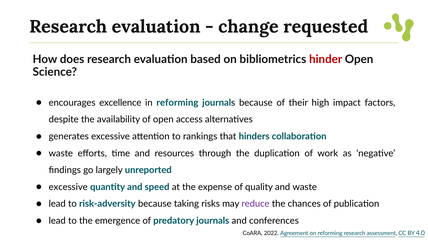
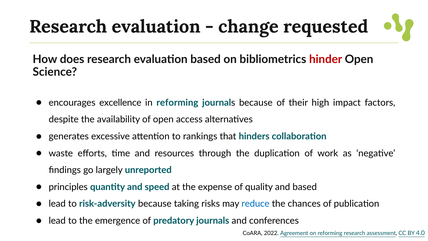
excessive: excessive -> principles (68, 187)
and waste: waste -> based (305, 187)
reduce colour: purple -> blue (255, 204)
